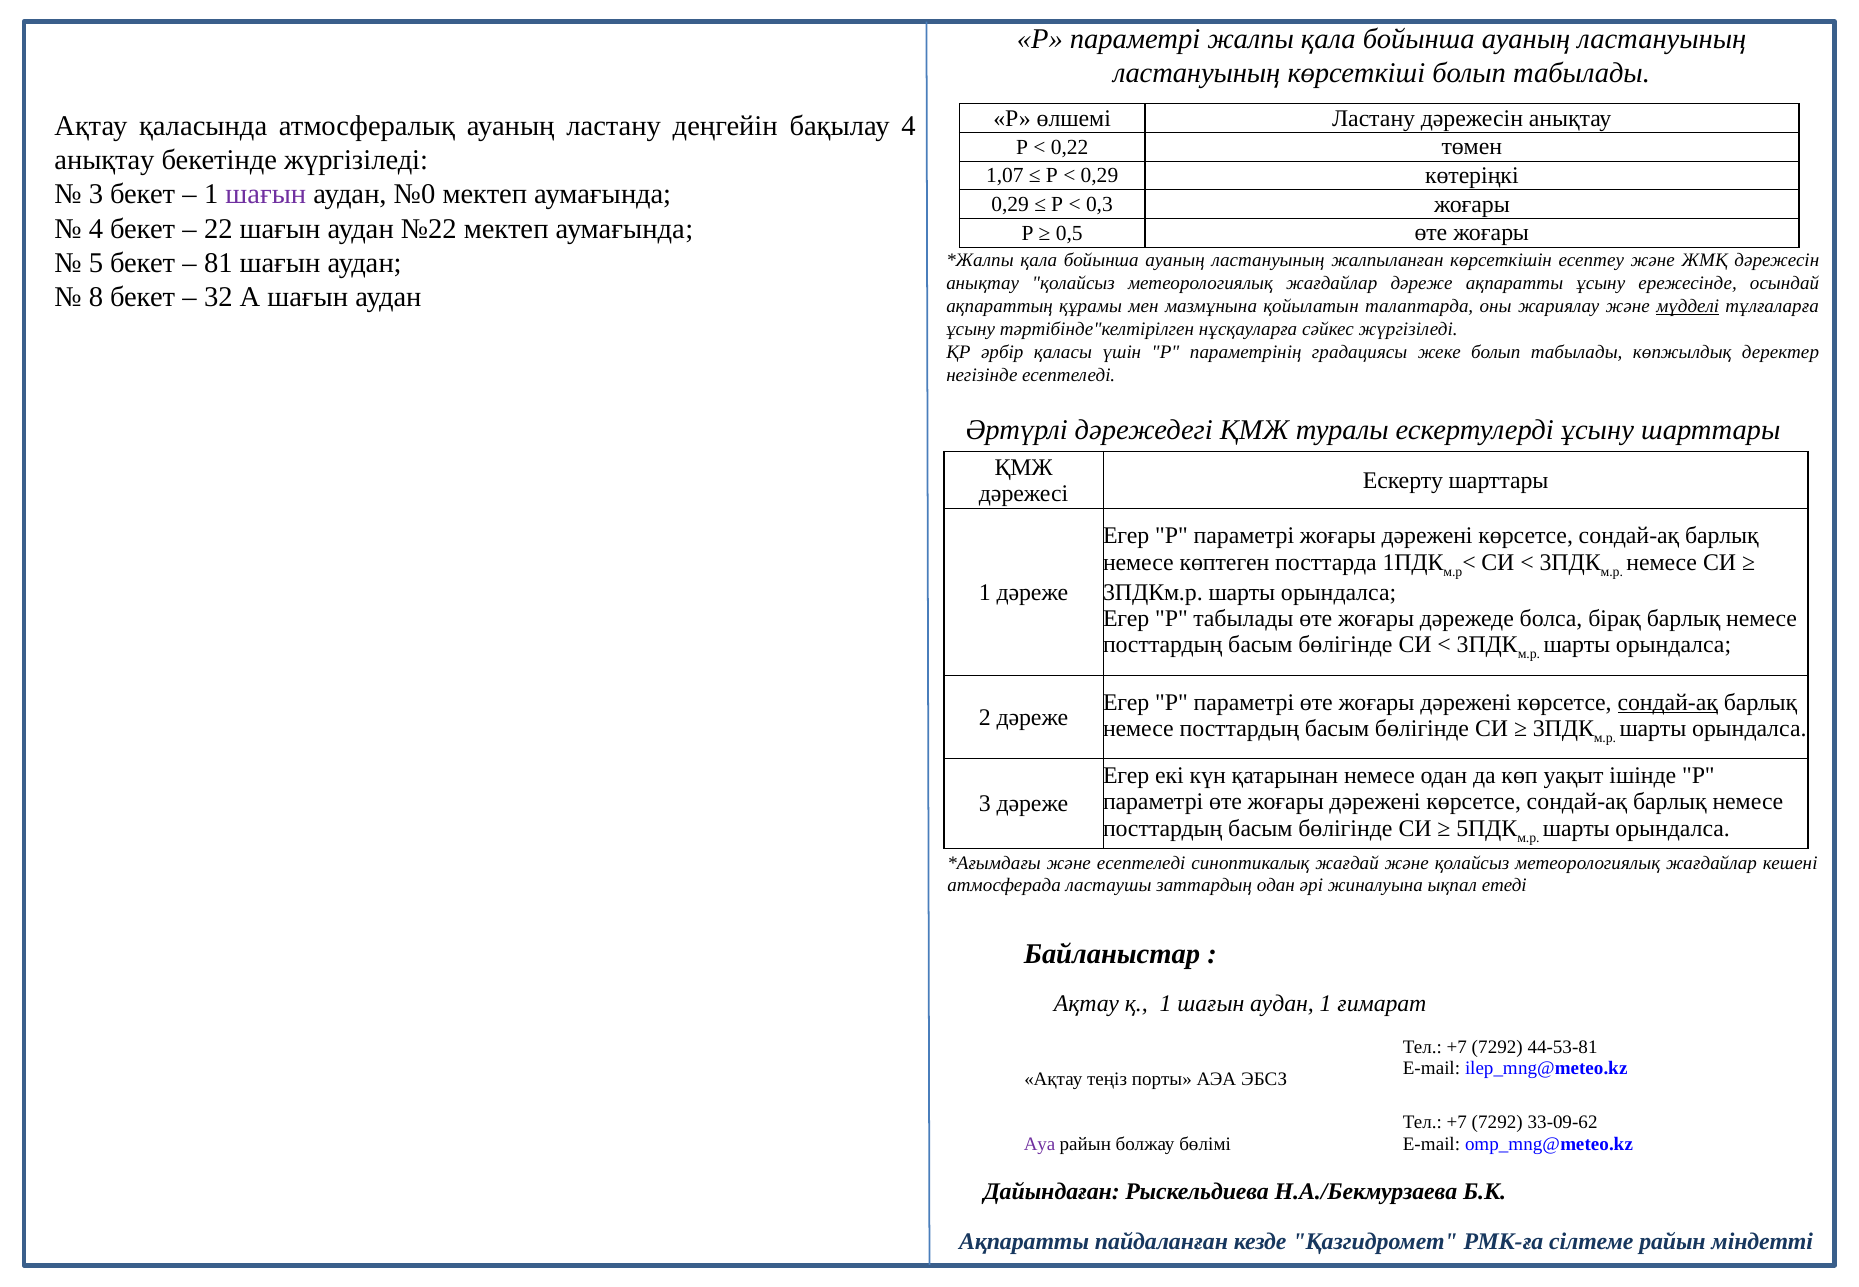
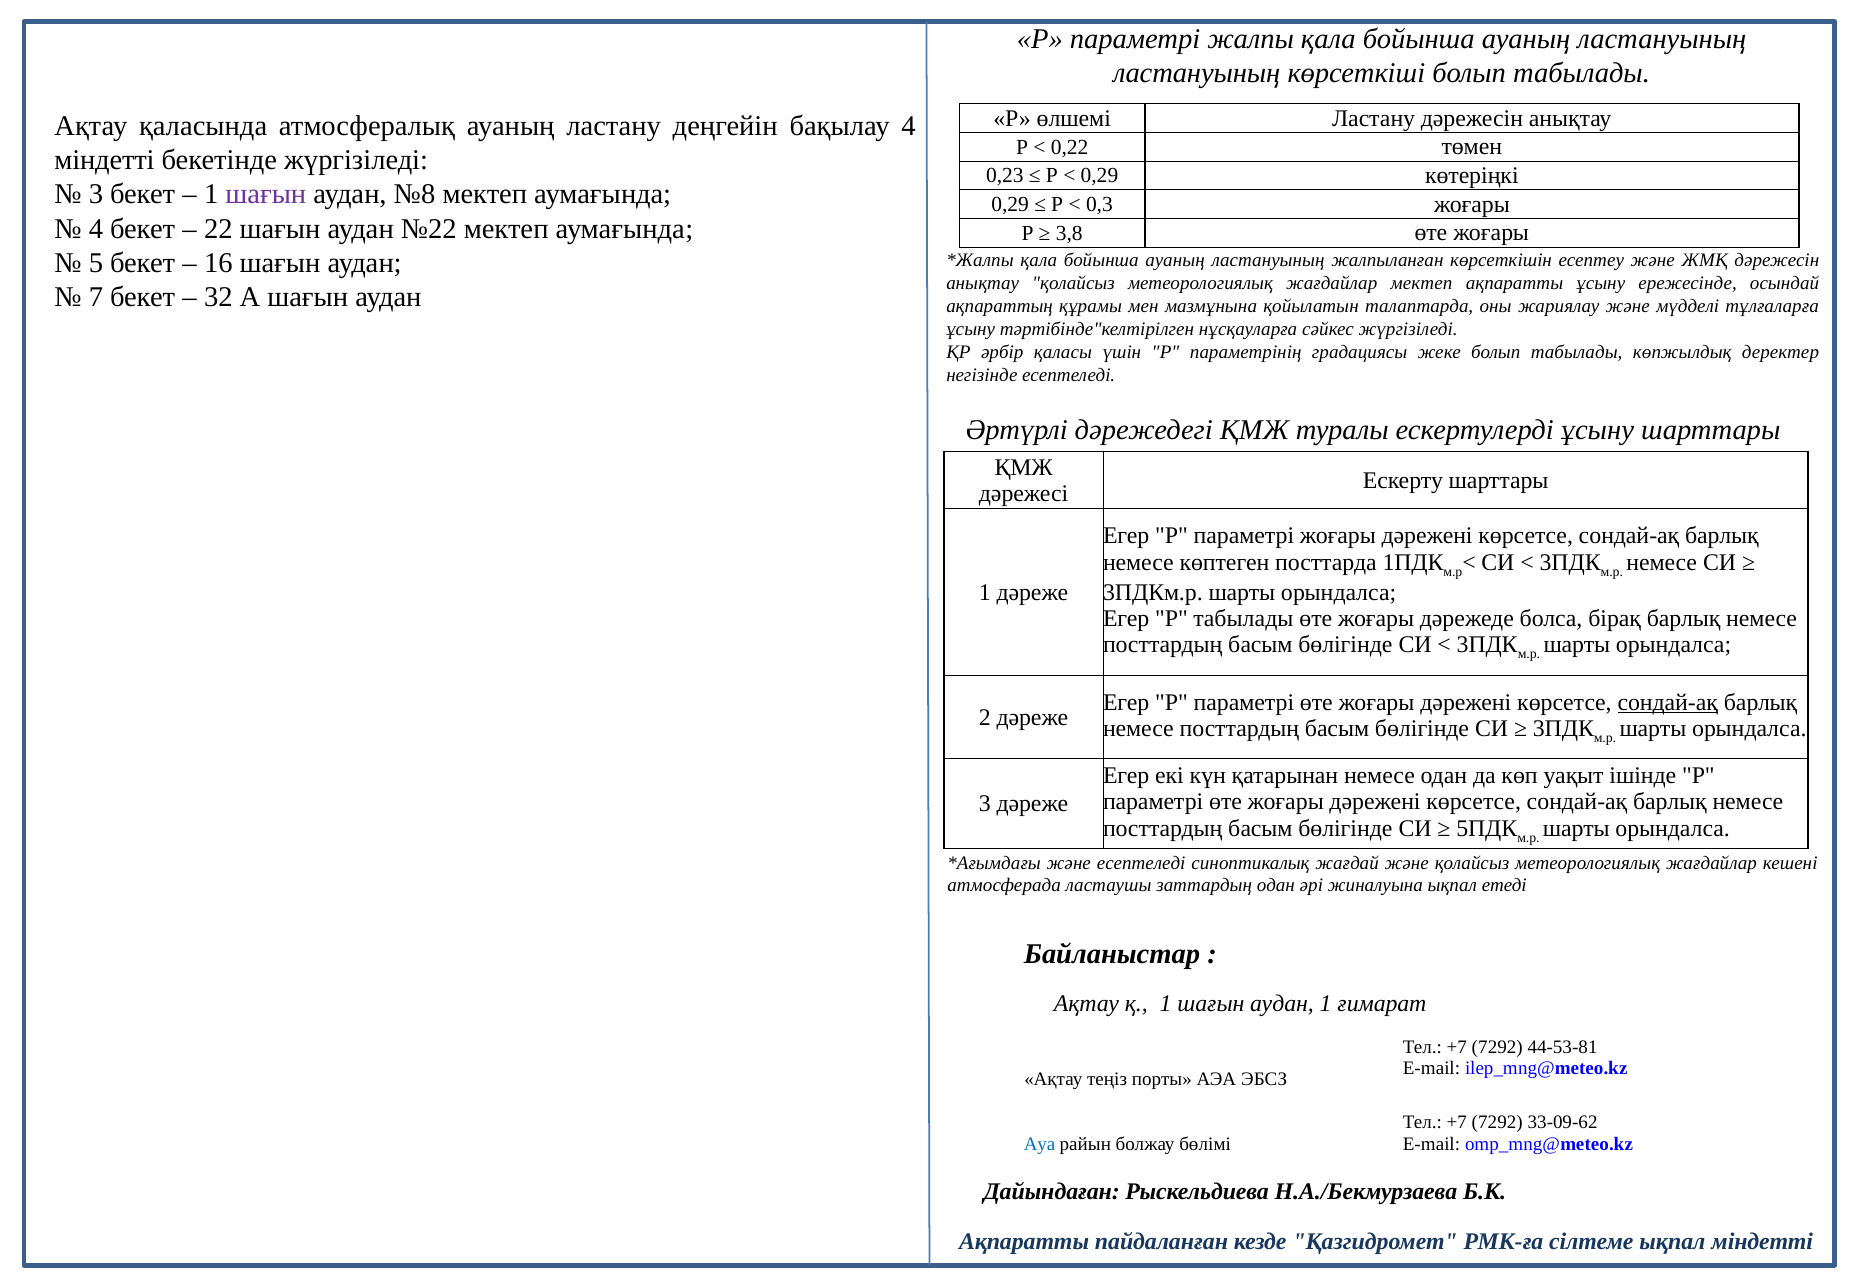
анықтау: анықтау -> міндетті (105, 160)
1,07: 1,07 -> 0,23 (1005, 176)
№0: №0 -> №8 (415, 194)
0,5: 0,5 -> 3,8 (1069, 233)
81: 81 -> 16 (218, 263)
жағдайлар дәреже: дәреже -> мектеп (1422, 283)
8: 8 -> 7 (96, 297)
мүдделі underline: present -> none (1688, 306)
Ауа colour: purple -> blue (1040, 1144)
сілтеме райын: райын -> ықпал (1672, 1242)
